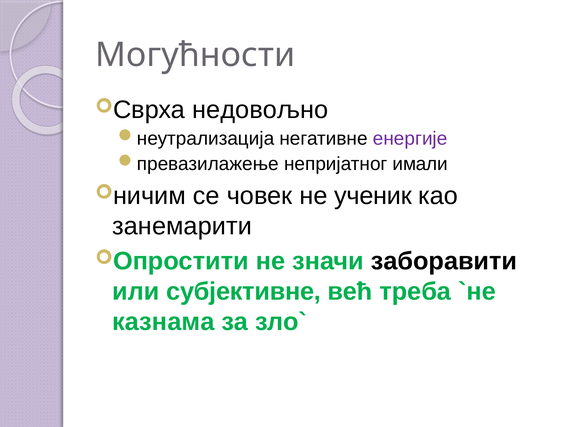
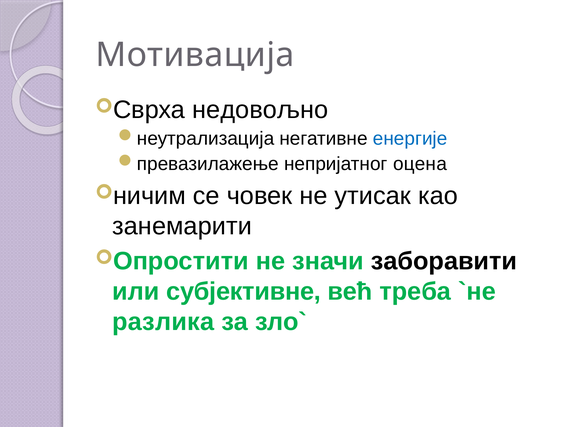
Могућности: Могућности -> Мотивација (195, 55)
енергије colour: purple -> blue (410, 139)
имали: имали -> оцена (420, 164)
ученик: ученик -> утисак (373, 196)
казнама: казнама -> разлика (163, 322)
